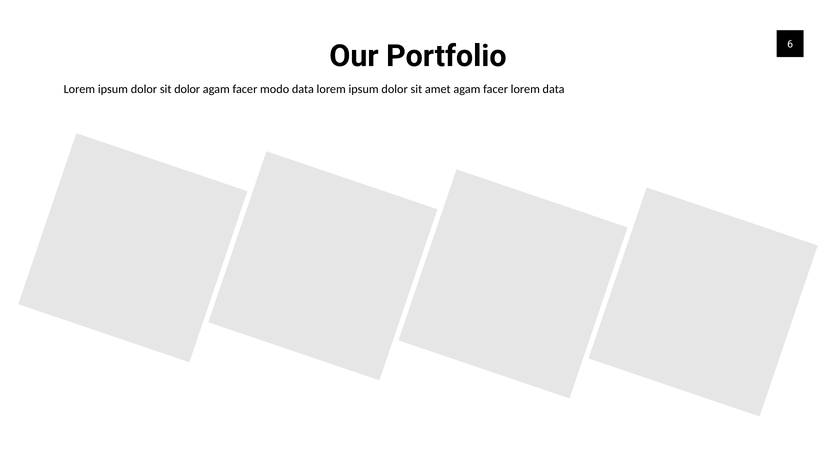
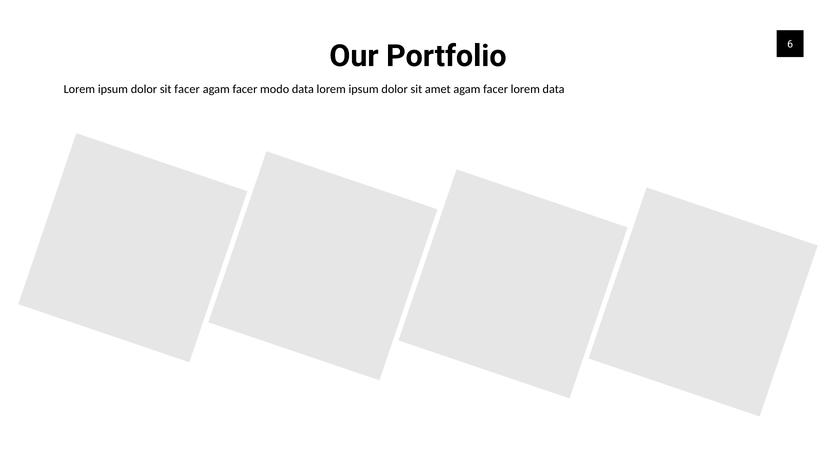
sit dolor: dolor -> facer (187, 89)
